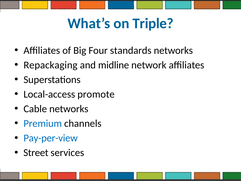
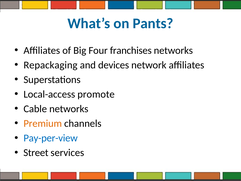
Triple: Triple -> Pants (153, 23)
standards: standards -> franchises (131, 50)
midline: midline -> devices (114, 65)
Premium colour: blue -> orange (43, 123)
